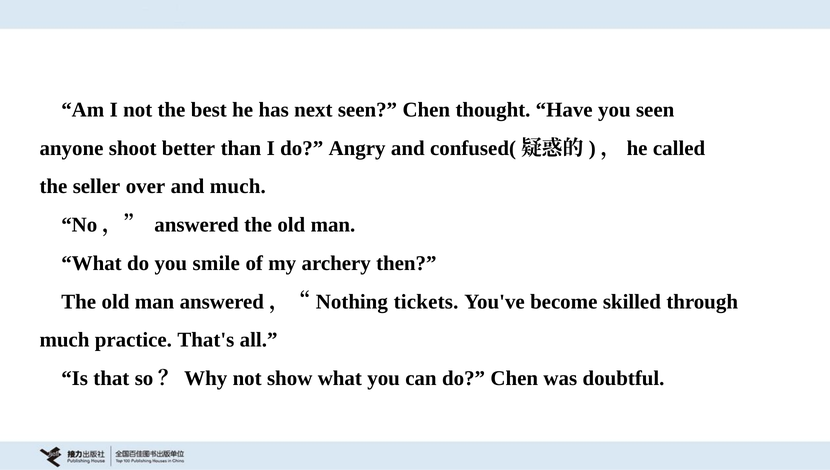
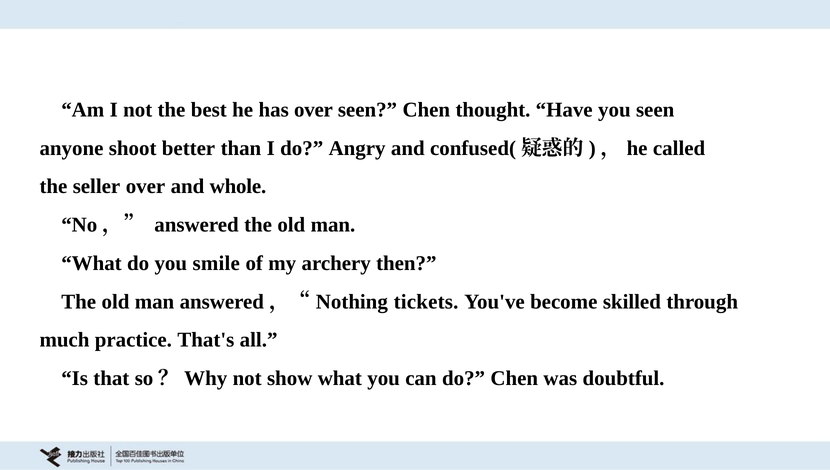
has next: next -> over (313, 110)
and much: much -> whole (238, 186)
